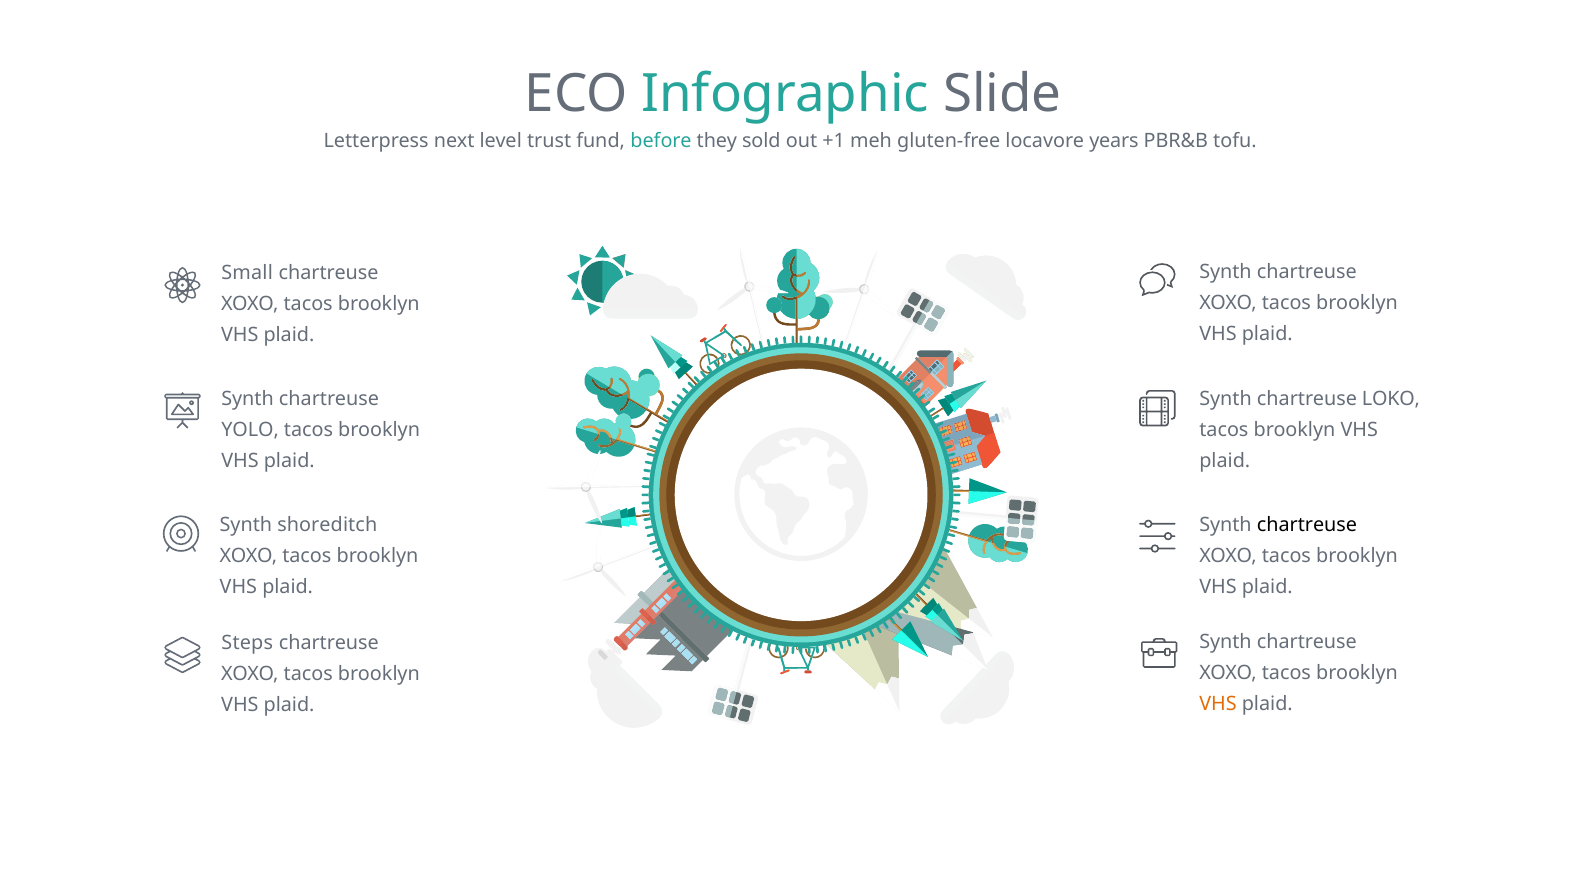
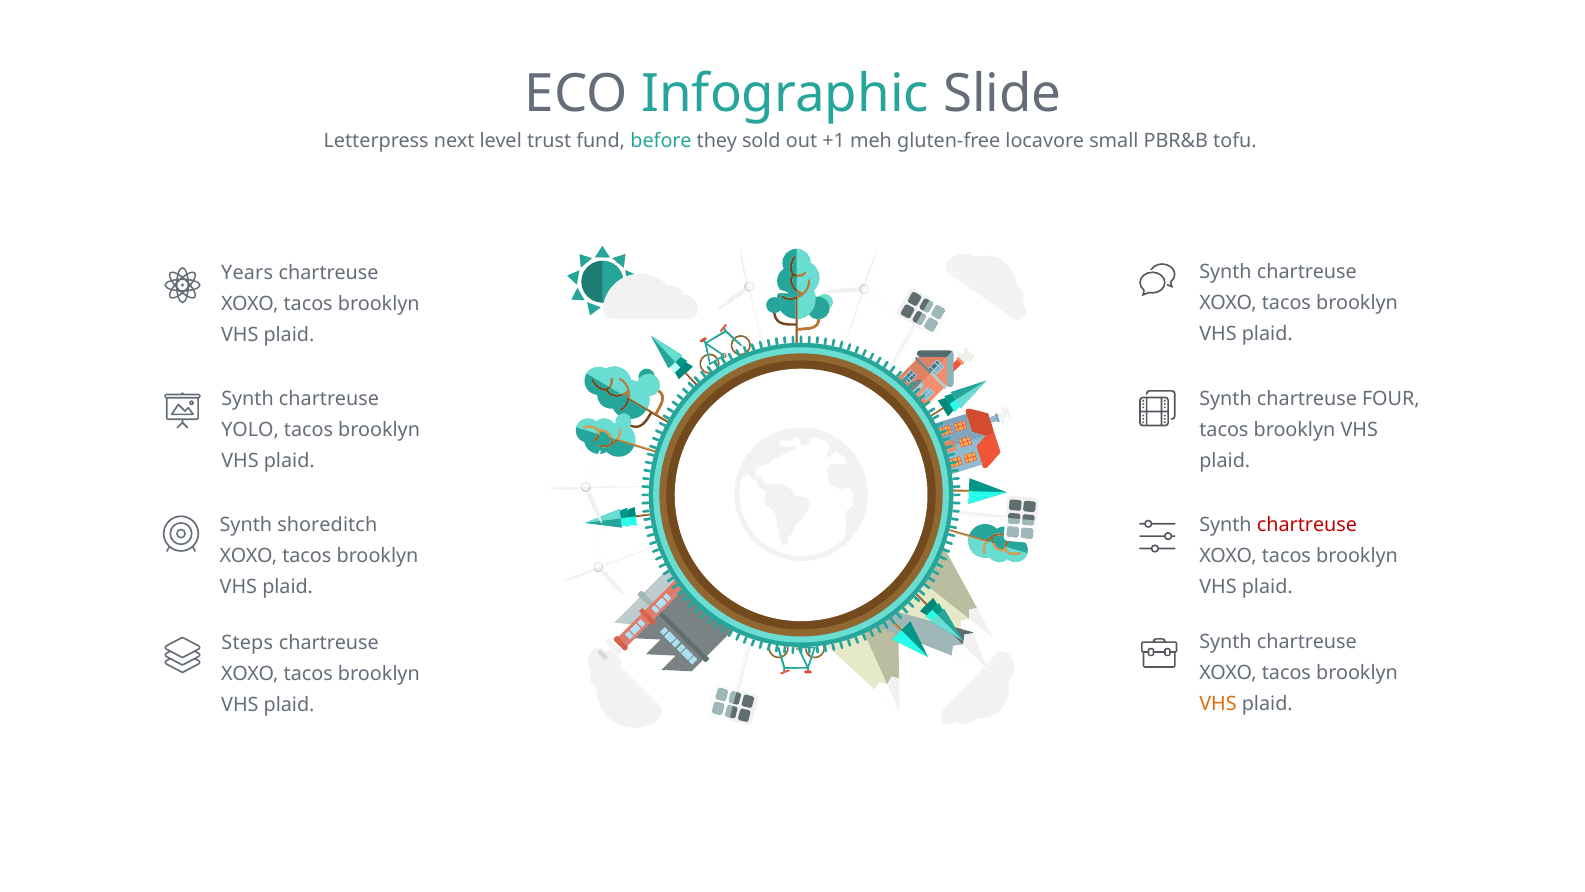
years: years -> small (1114, 141)
Small: Small -> Years (247, 273)
LOKO: LOKO -> FOUR (1391, 399)
chartreuse colour: black -> red (1307, 525)
